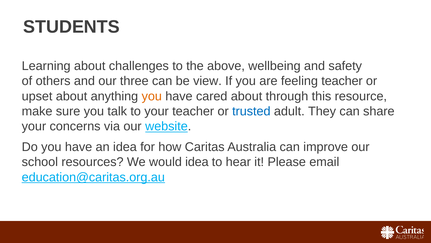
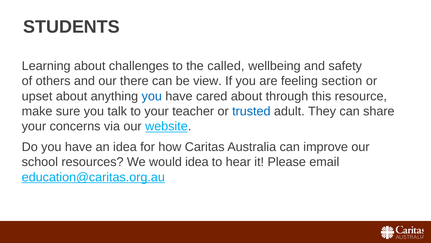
above: above -> called (226, 66)
three: three -> there (134, 81)
feeling teacher: teacher -> section (342, 81)
you colour: orange -> blue (152, 96)
